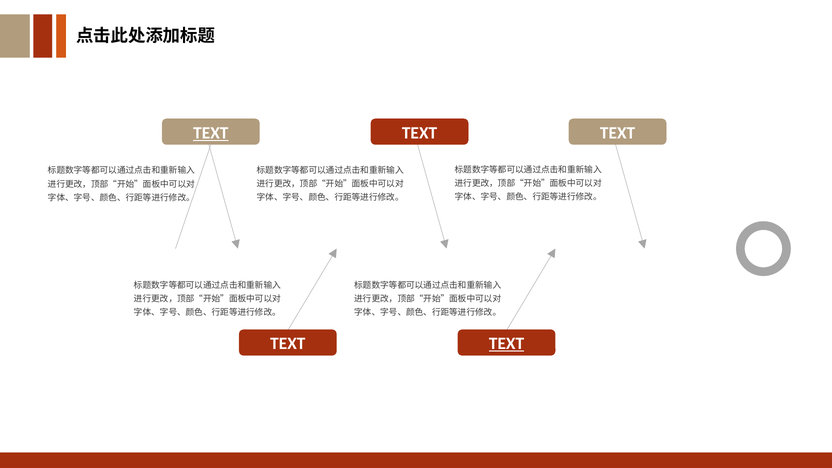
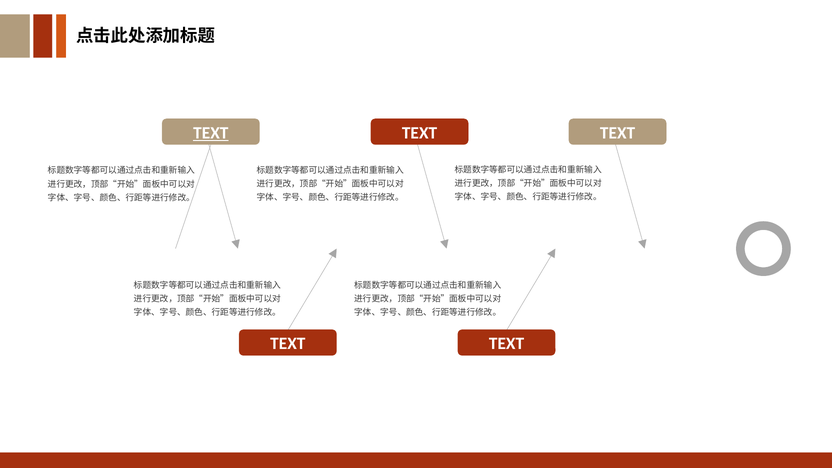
TEXT underline: present -> none (507, 344)
